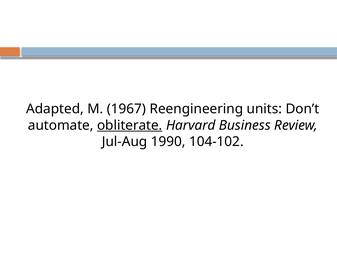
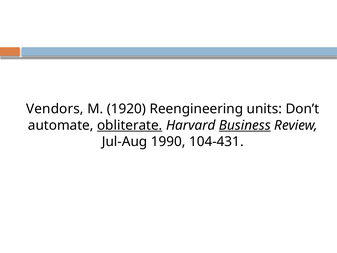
Adapted: Adapted -> Vendors (55, 109)
1967: 1967 -> 1920 (126, 109)
Business underline: none -> present (245, 125)
104-102: 104-102 -> 104-431 (216, 141)
